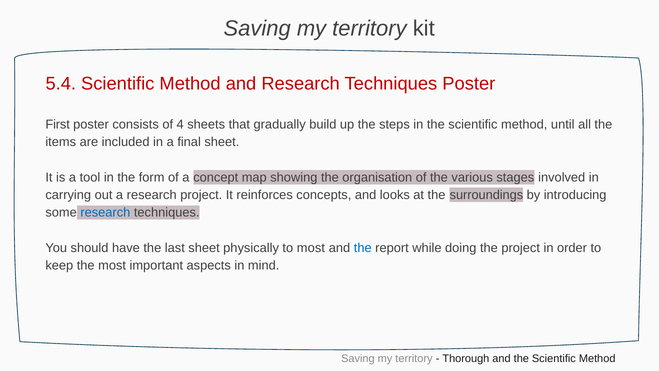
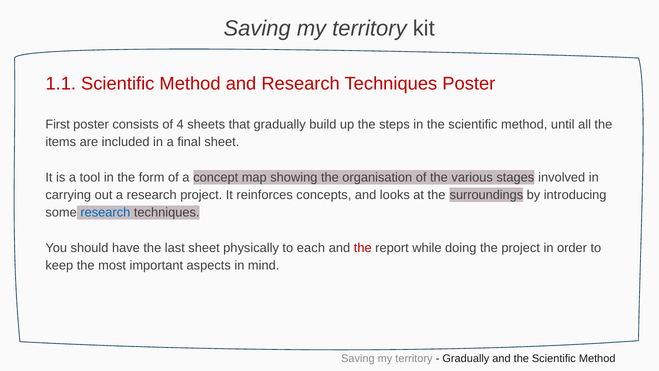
5.4: 5.4 -> 1.1 (61, 84)
to most: most -> each (311, 248)
the colour: blue -> red (363, 248)
Thorough: Thorough -> Gradually (466, 358)
